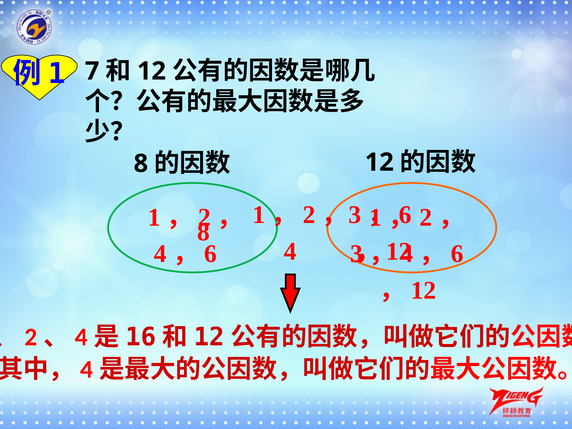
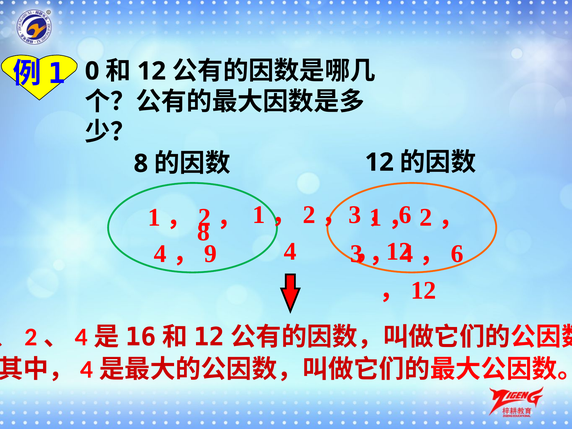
7: 7 -> 0 (92, 71)
6: 6 -> 9 (211, 254)
